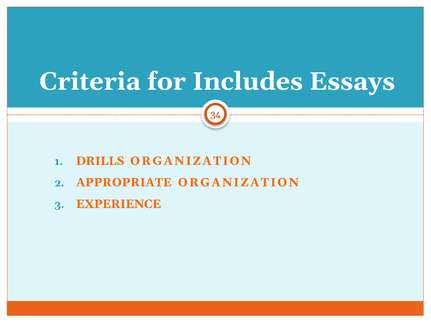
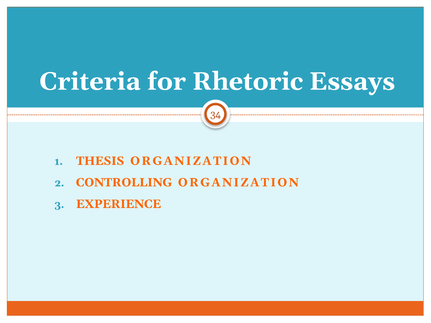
Includes: Includes -> Rhetoric (248, 82)
DRILLS: DRILLS -> THESIS (100, 161)
APPROPRIATE: APPROPRIATE -> CONTROLLING (124, 183)
